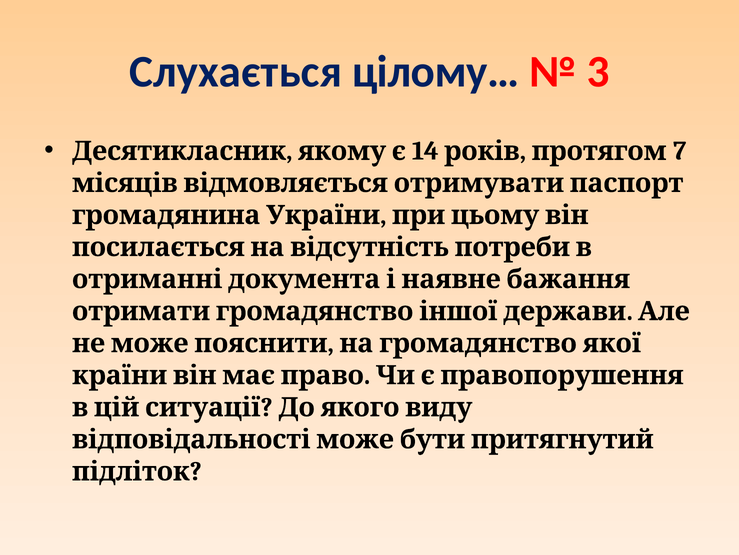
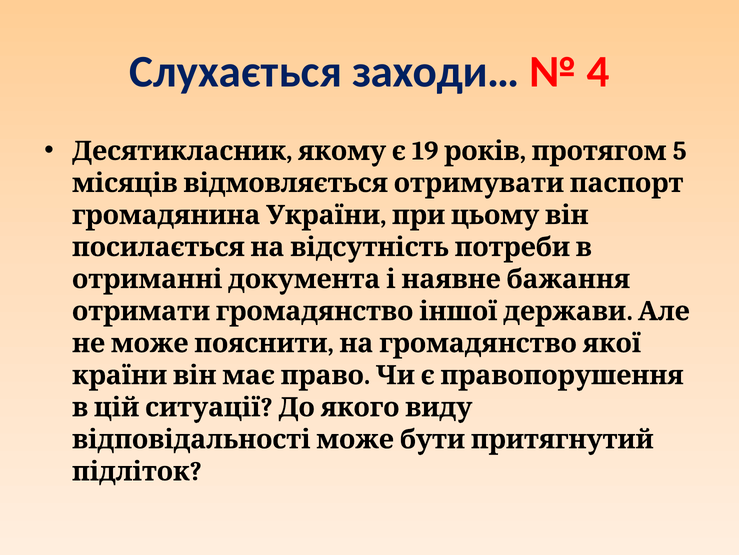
цілому…: цілому… -> заходи… (436, 72)
3: 3 -> 4 (598, 72)
14: 14 -> 19 (425, 151)
7: 7 -> 5 (680, 151)
